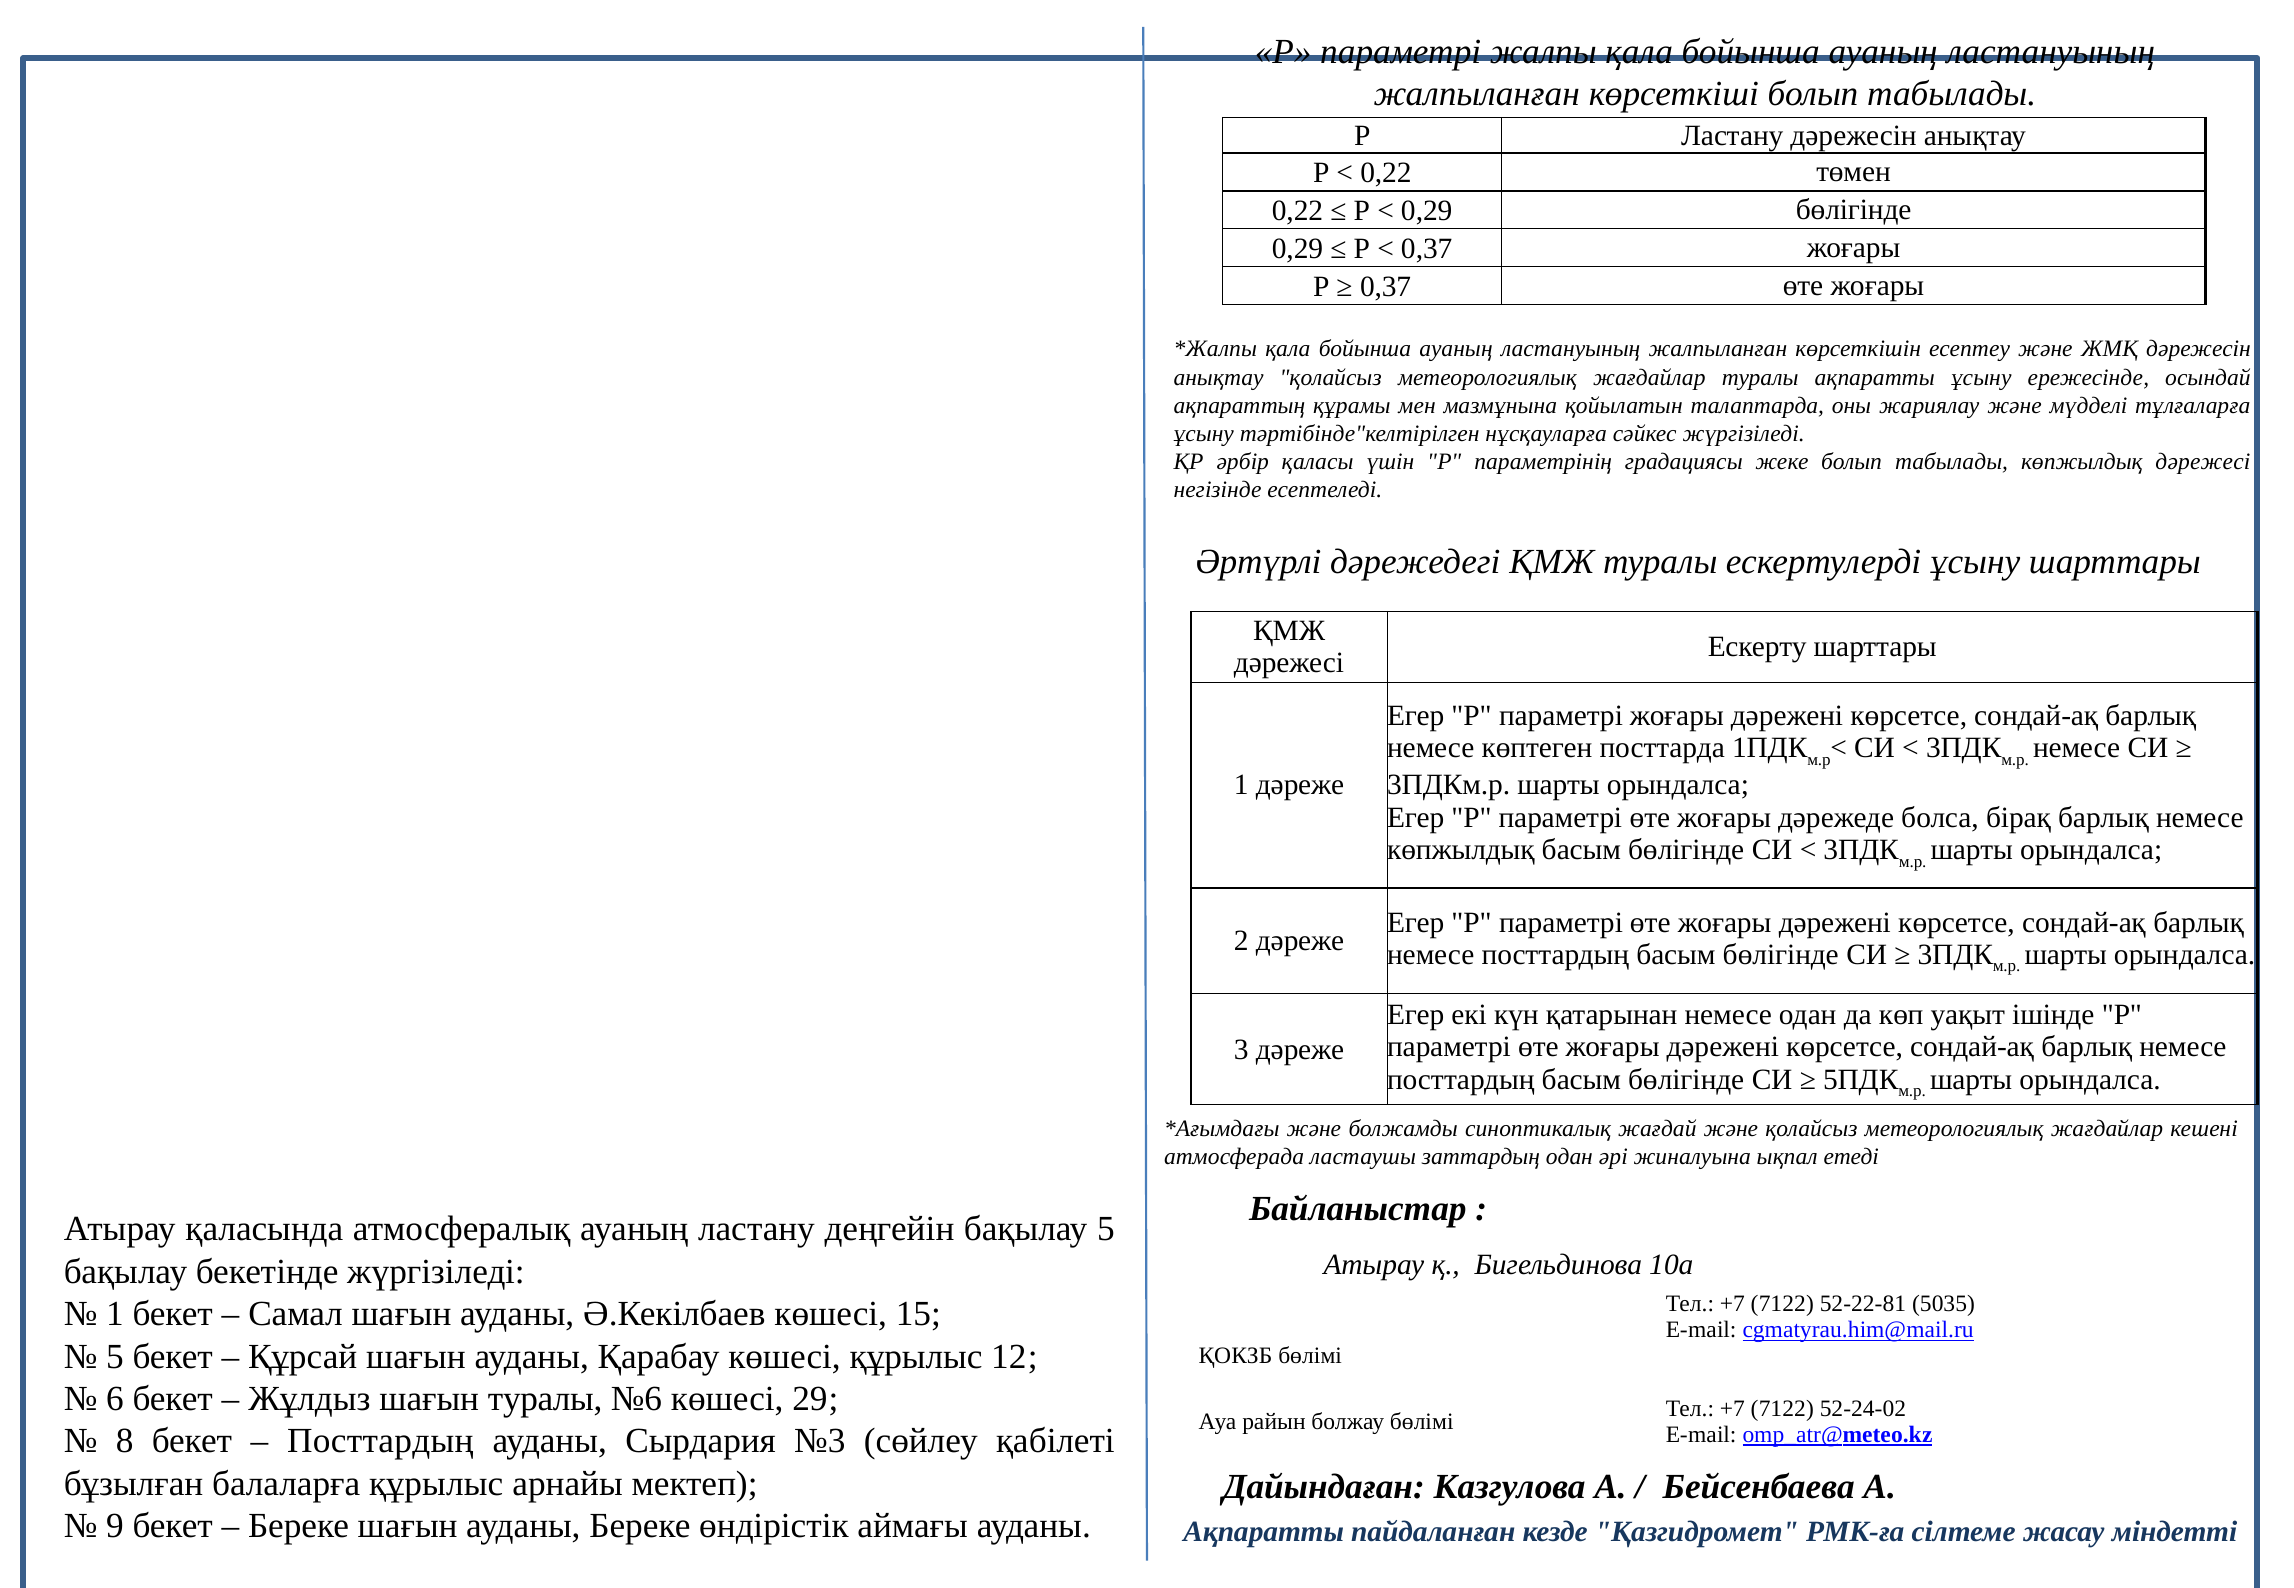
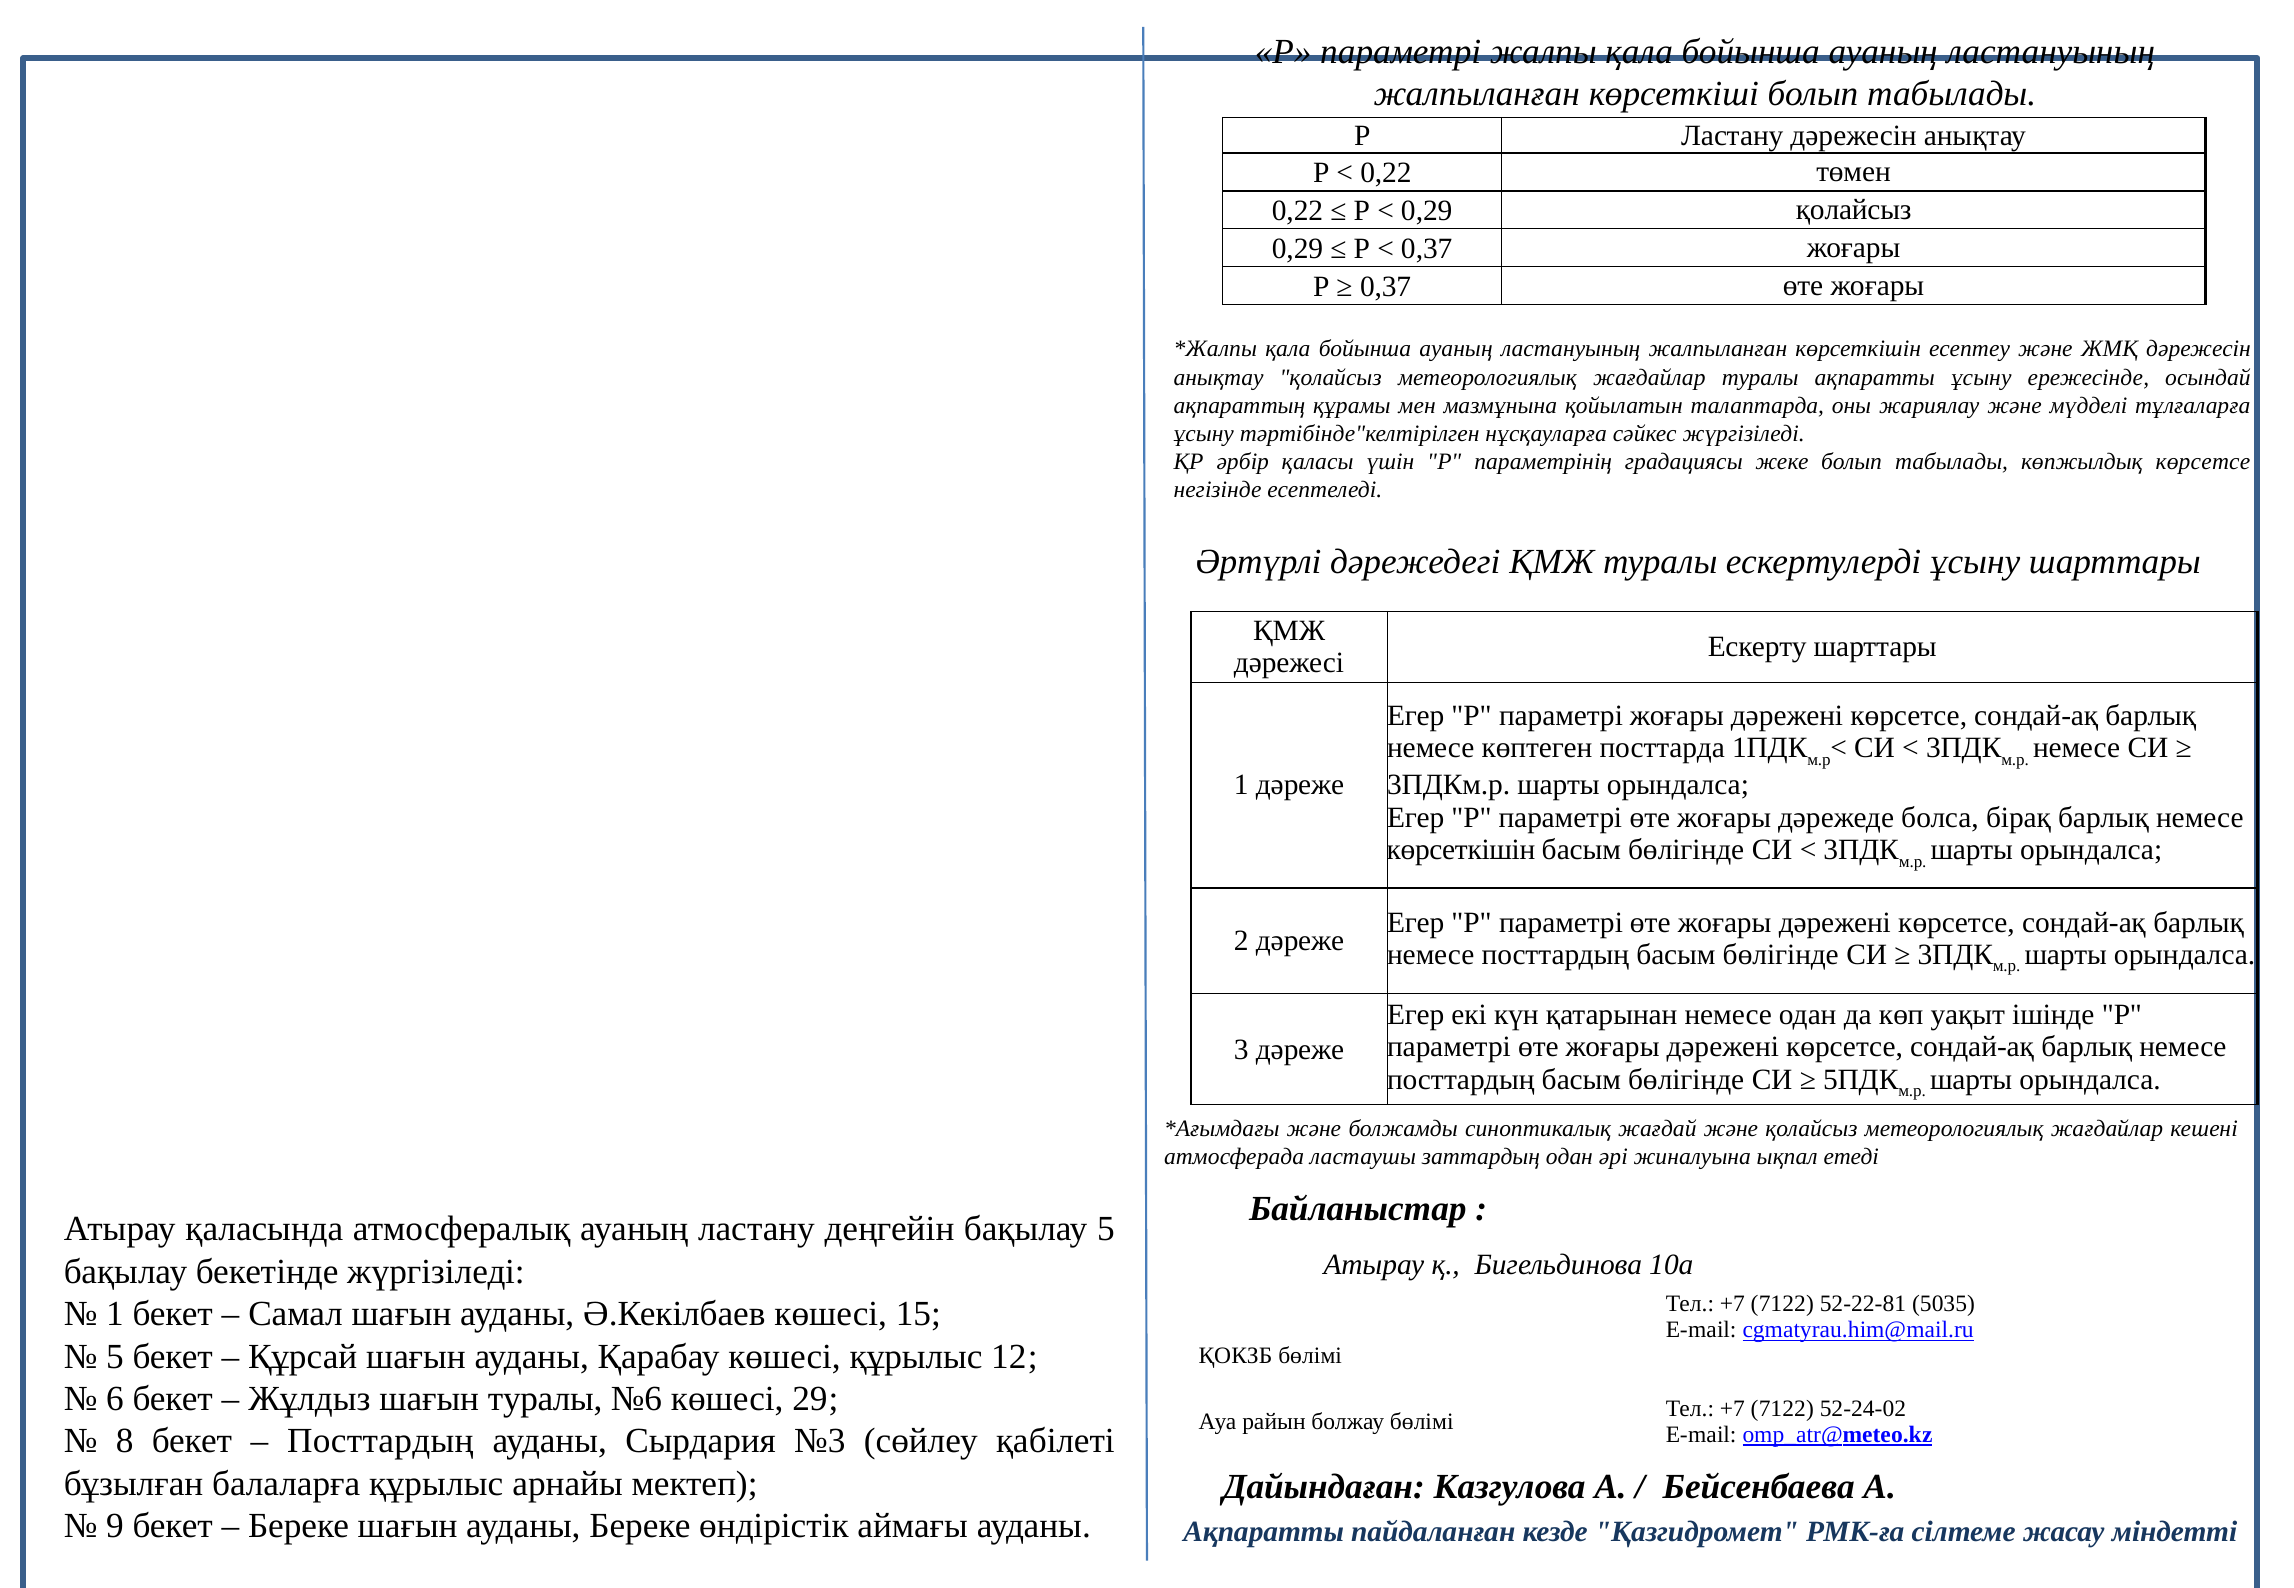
0,29 бөлігінде: бөлігінде -> қолайсыз (1854, 210)
көпжылдық дәрежесі: дәрежесі -> көрсетсе (2203, 462)
көпжылдық: көпжылдық -> көрсеткішін (1461, 850)
